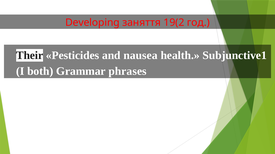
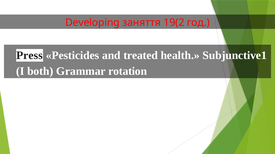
Their: Their -> Press (30, 56)
nausea: nausea -> treated (141, 56)
phrases: phrases -> rotation (128, 71)
